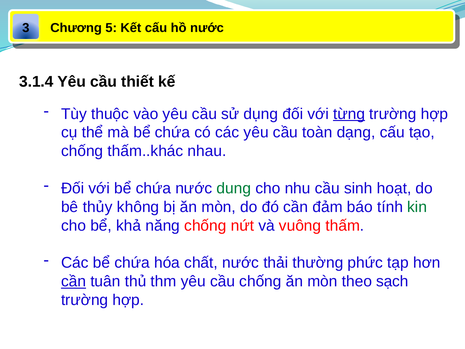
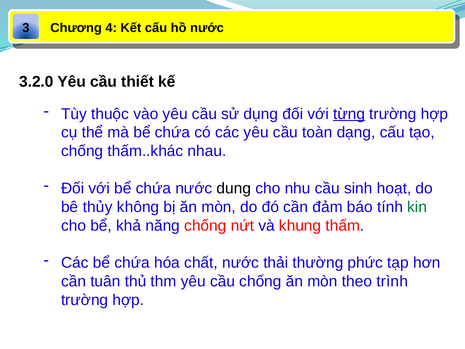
5: 5 -> 4 (111, 28)
3.1.4: 3.1.4 -> 3.2.0 (36, 82)
dung colour: green -> black (234, 188)
vuông: vuông -> khung (300, 225)
cần underline: present -> none (74, 281)
sạch: sạch -> trình (392, 281)
